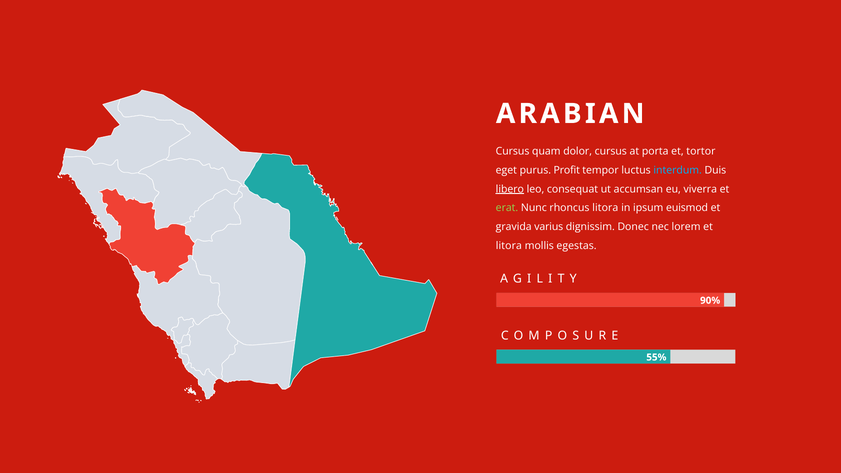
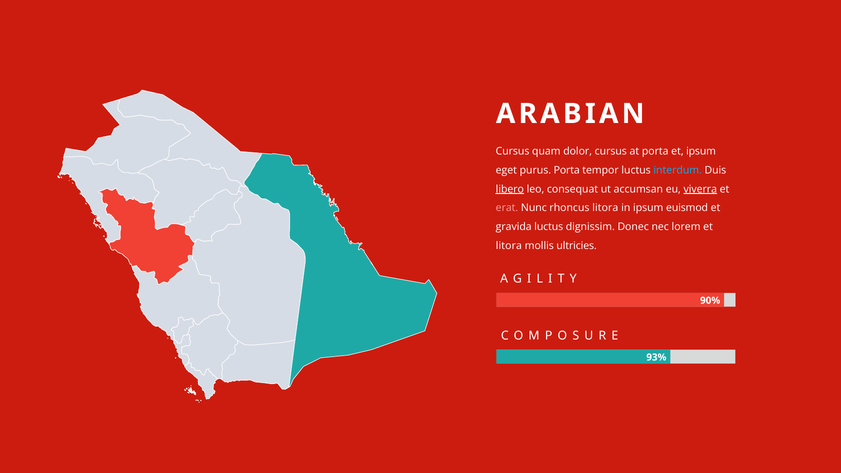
et tortor: tortor -> ipsum (701, 151)
purus Profit: Profit -> Porta (567, 170)
viverra underline: none -> present (700, 189)
erat colour: light green -> pink (507, 208)
gravida varius: varius -> luctus (549, 227)
egestas: egestas -> ultricies (577, 246)
55%: 55% -> 93% (656, 357)
